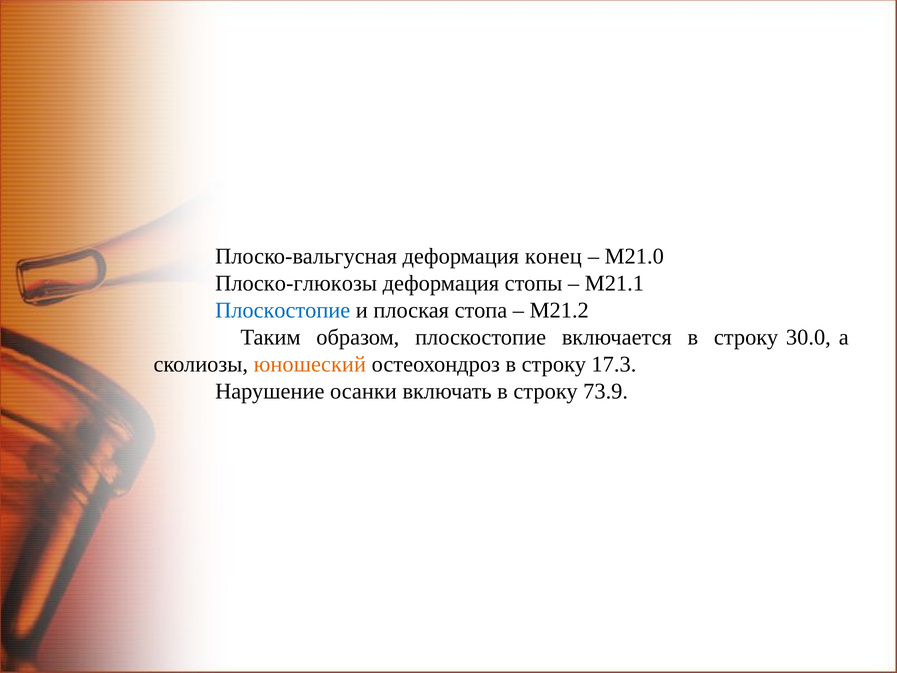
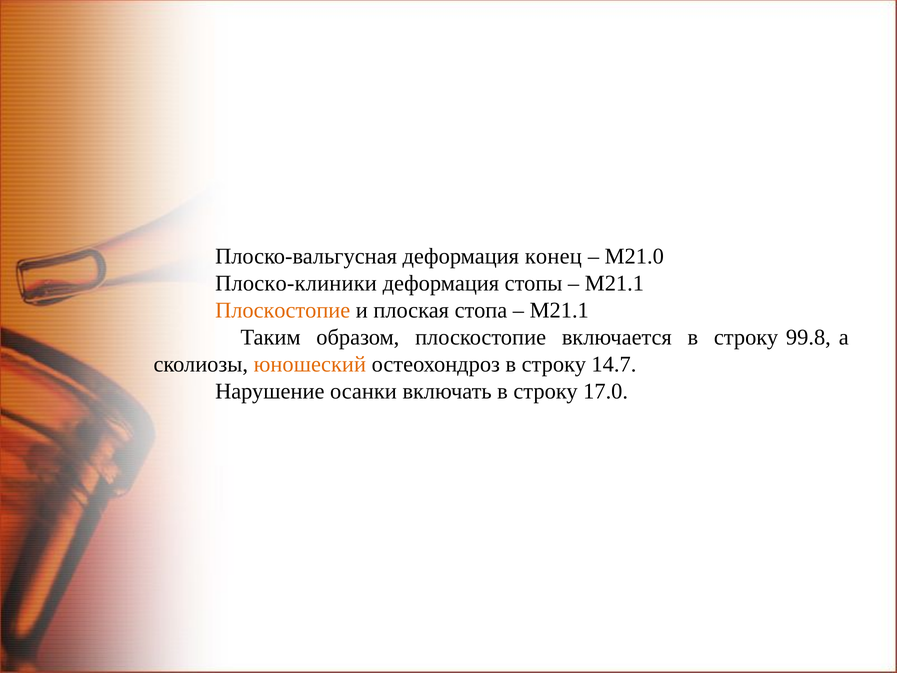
Плоско-глюкозы: Плоско-глюкозы -> Плоско-клиники (296, 283)
Плоскостопие colour: blue -> orange (283, 310)
М21.2: М21.2 -> М21.1 (559, 310)
30.0: 30.0 -> 99.8 (808, 337)
17.3: 17.3 -> 14.7 (614, 364)
73.9: 73.9 -> 17.0 (606, 391)
